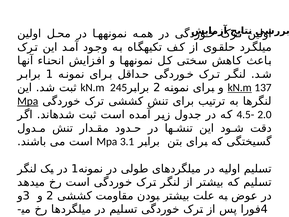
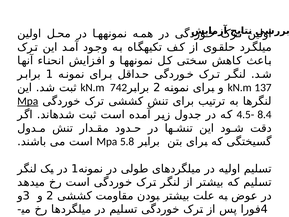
245: 245 -> 742 (119, 88)
kN.m underline: present -> none (240, 88)
2.0: 2.0 -> 8.4 (265, 115)
3.1: 3.1 -> 5.8 (127, 142)
